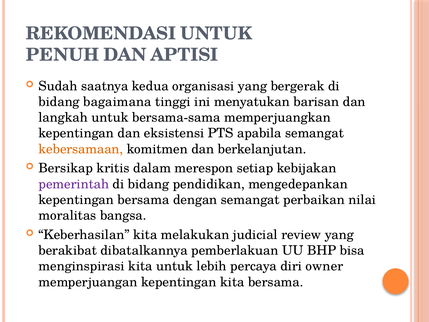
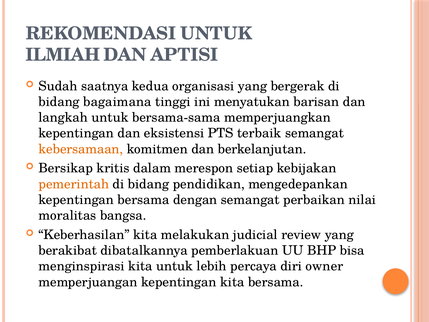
PENUH: PENUH -> ILMIAH (63, 55)
apabila: apabila -> terbaik (259, 133)
pemerintah colour: purple -> orange (74, 184)
